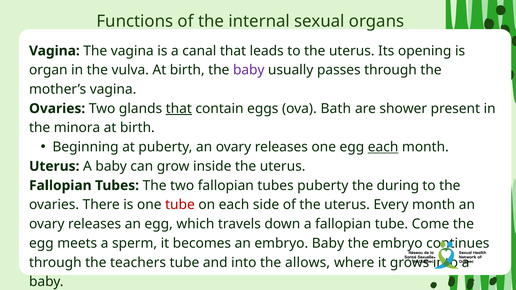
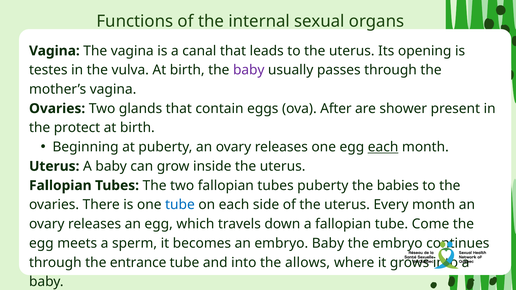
organ: organ -> testes (48, 70)
that underline: present -> none (179, 109)
Bath: Bath -> After (336, 109)
minora: minora -> protect (77, 128)
during: during -> babies (398, 186)
tube colour: red -> blue (180, 205)
teachers: teachers -> entrance (138, 263)
